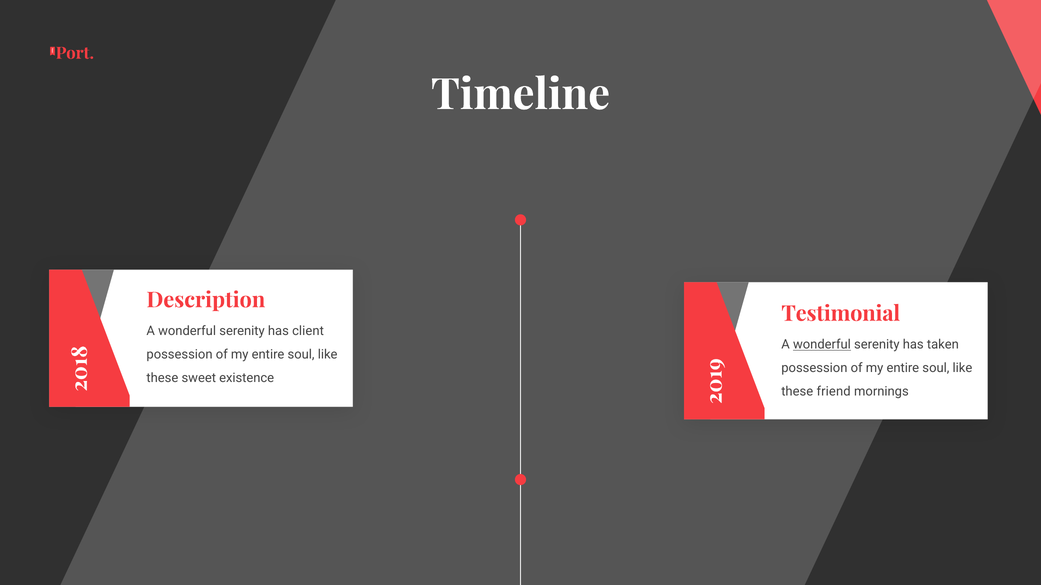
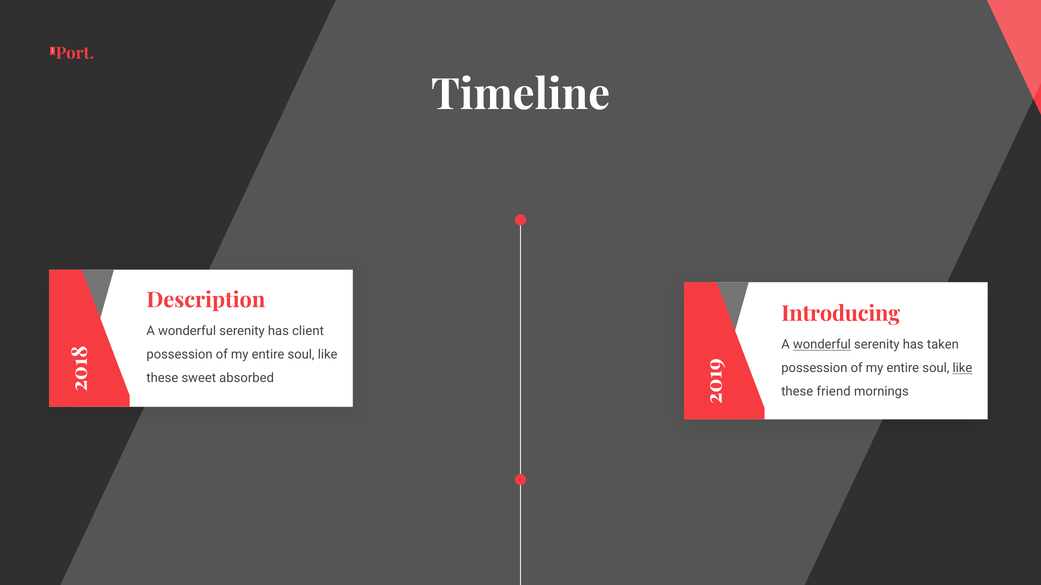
Testimonial: Testimonial -> Introducing (841, 314)
like underline: none -> present (962, 368)
existence: existence -> absorbed (247, 378)
